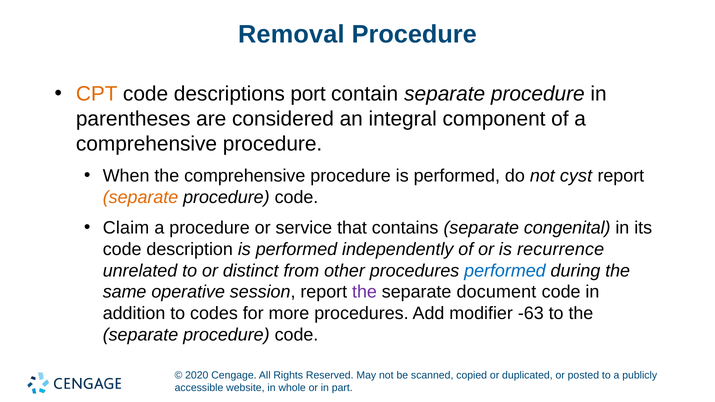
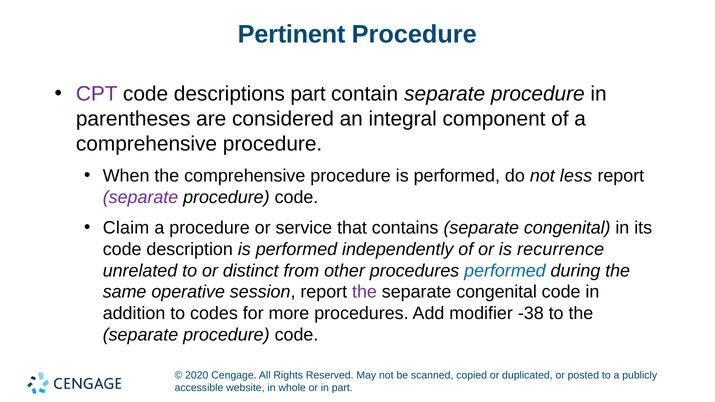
Removal: Removal -> Pertinent (292, 35)
CPT colour: orange -> purple (97, 94)
descriptions port: port -> part (308, 94)
cyst: cyst -> less (576, 176)
separate colour: orange -> purple (140, 197)
document: document -> congenital (497, 292)
-63: -63 -> -38 (531, 314)
